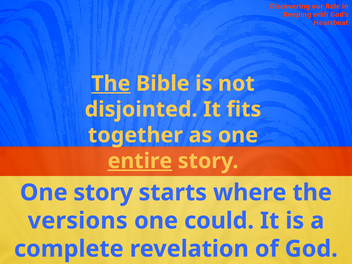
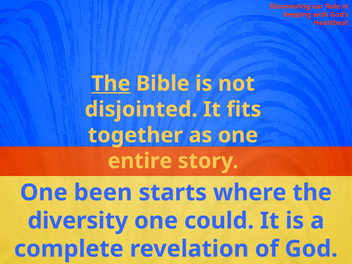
entire underline: present -> none (140, 161)
One story: story -> been (103, 193)
versions: versions -> diversity (78, 221)
